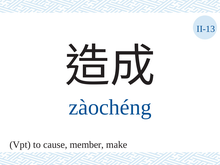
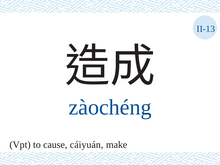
member: member -> cáiyuán (87, 145)
